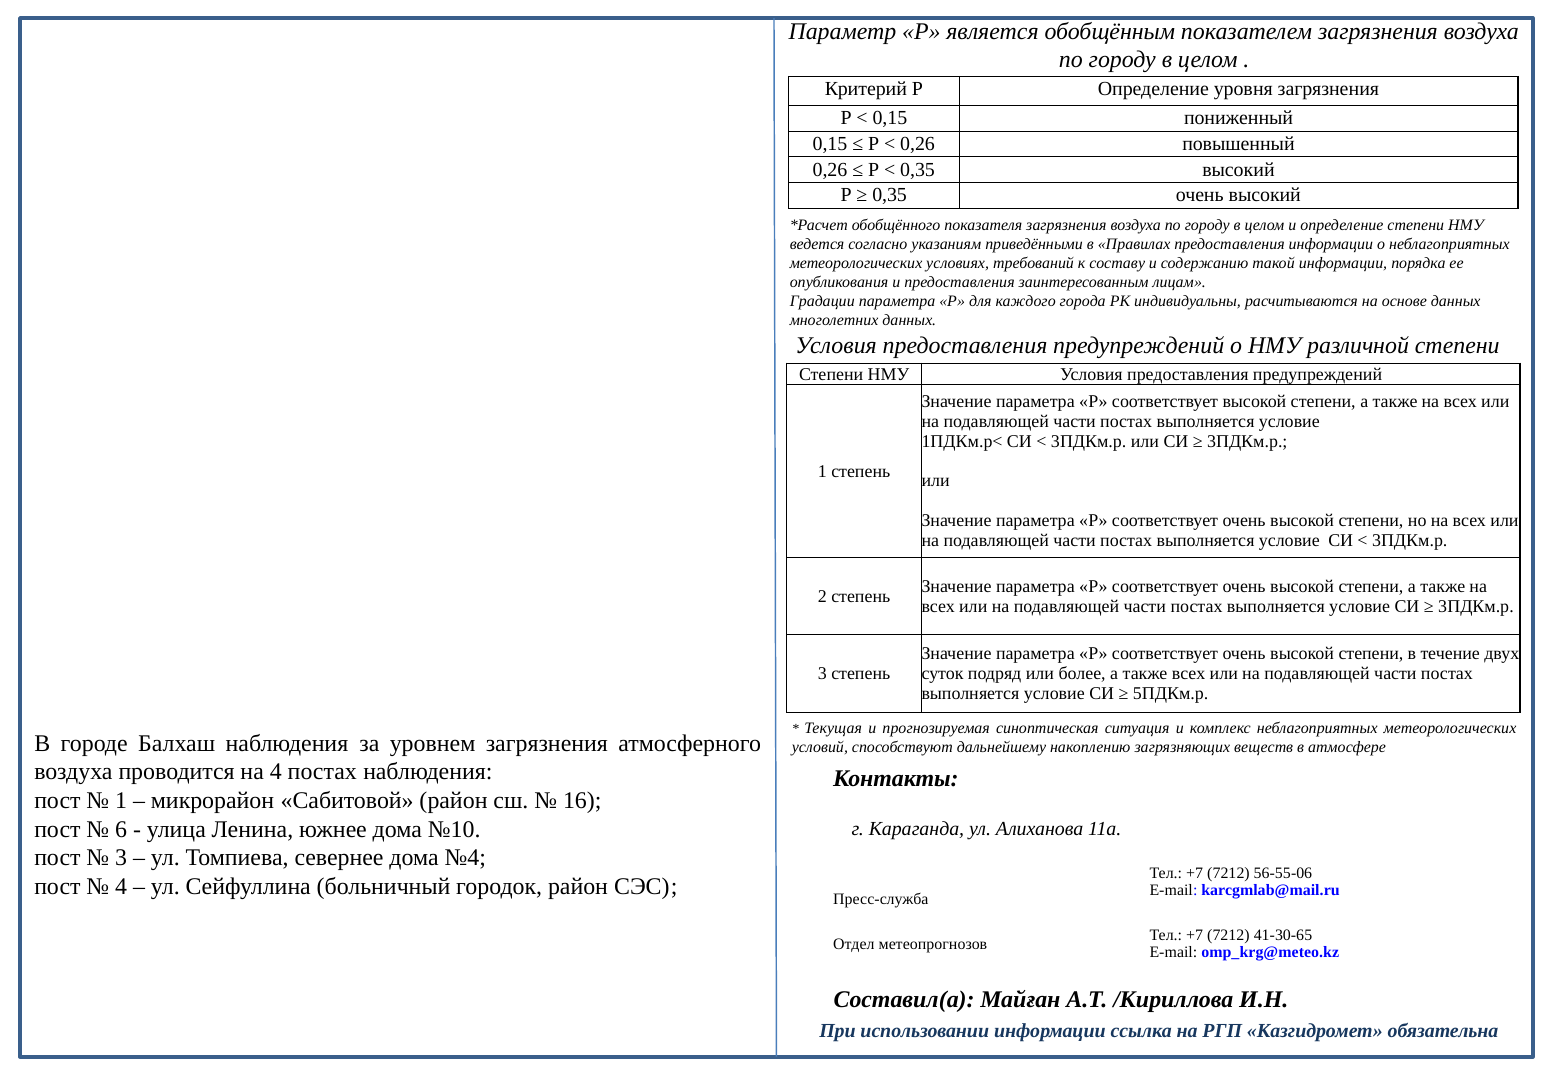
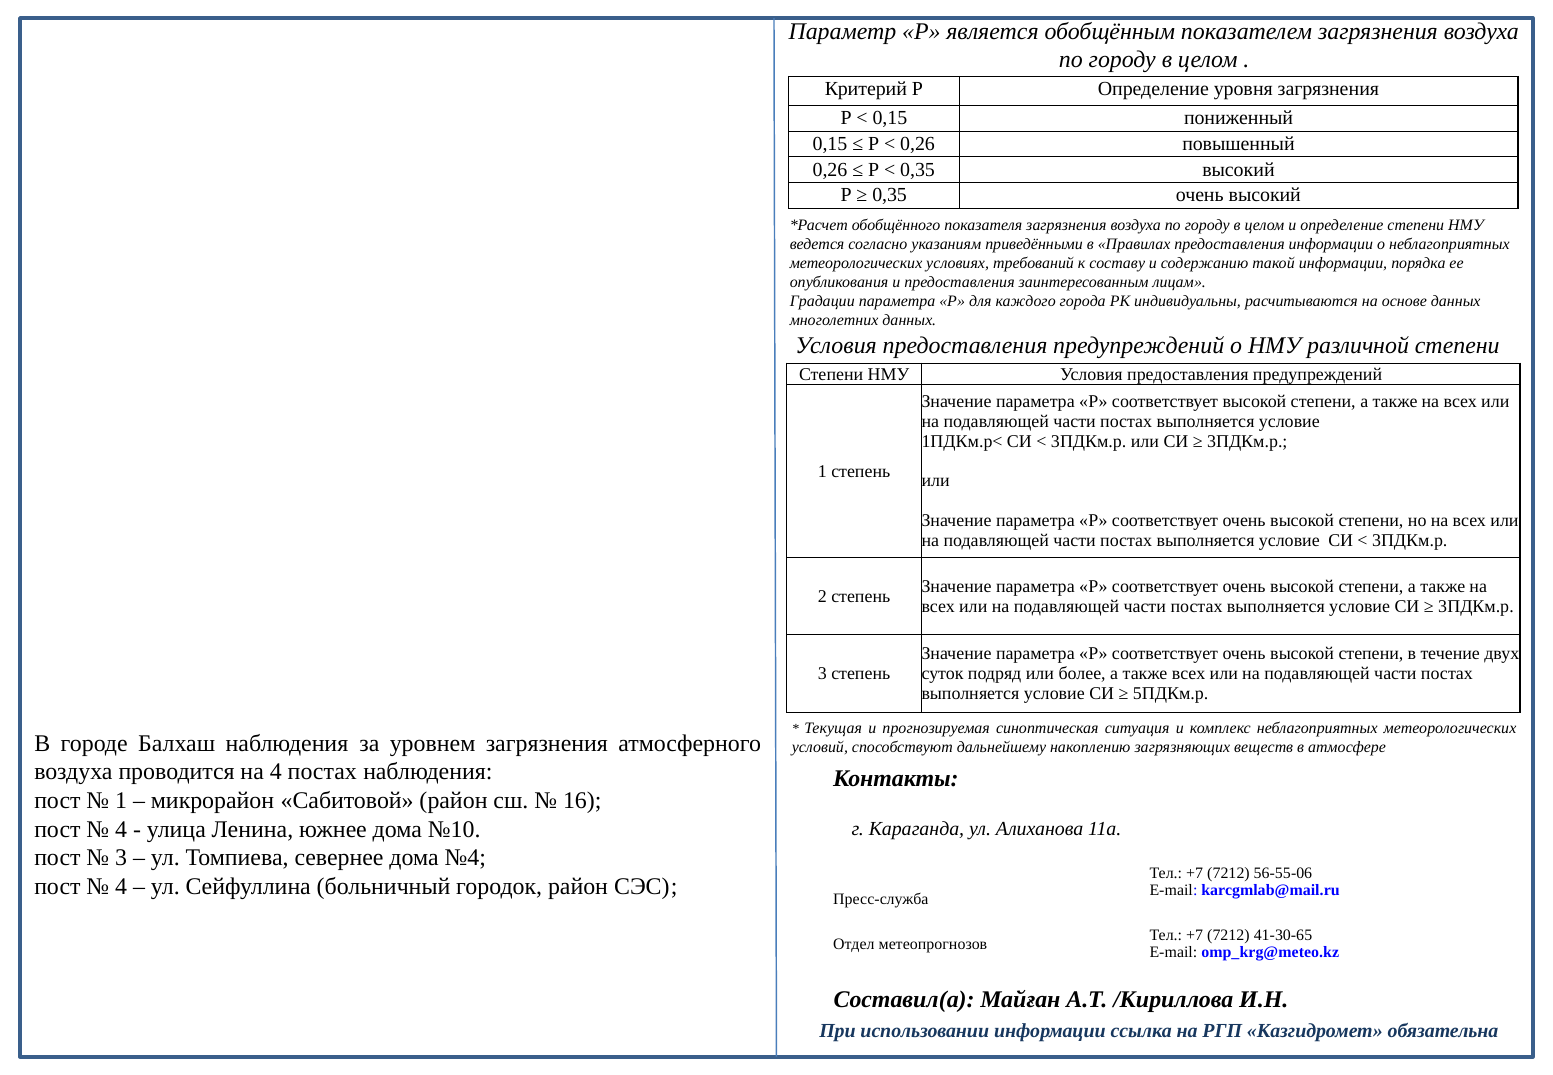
6: 6 -> 4 (121, 829)
